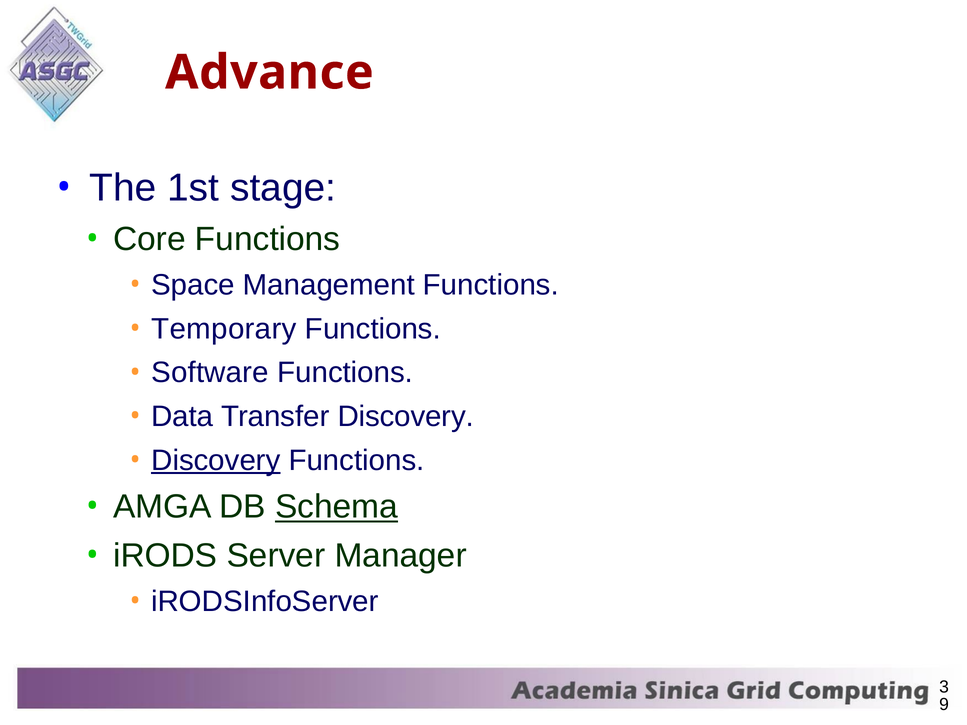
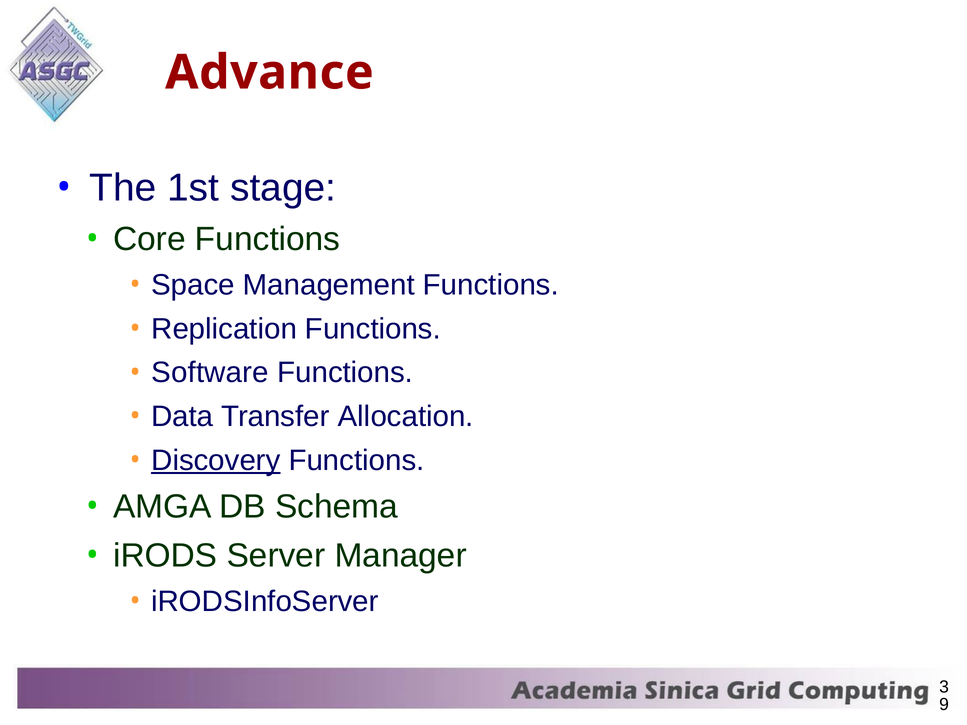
Temporary: Temporary -> Replication (224, 329)
Transfer Discovery: Discovery -> Allocation (406, 417)
Schema underline: present -> none (336, 507)
